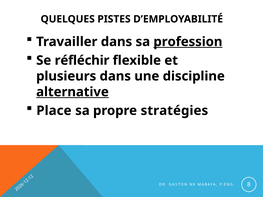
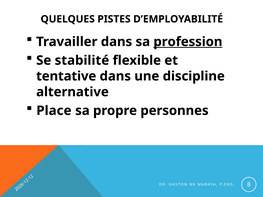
réfléchir: réfléchir -> stabilité (82, 60)
plusieurs: plusieurs -> tentative (66, 76)
alternative underline: present -> none (72, 92)
stratégies: stratégies -> personnes (174, 111)
